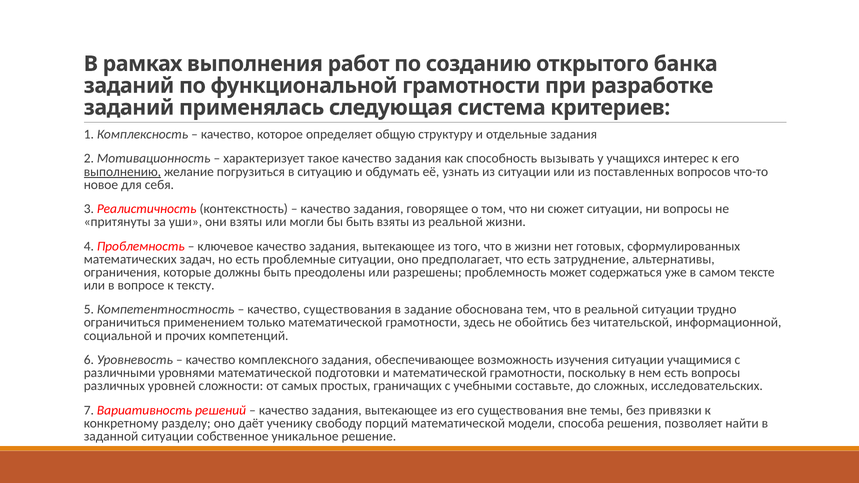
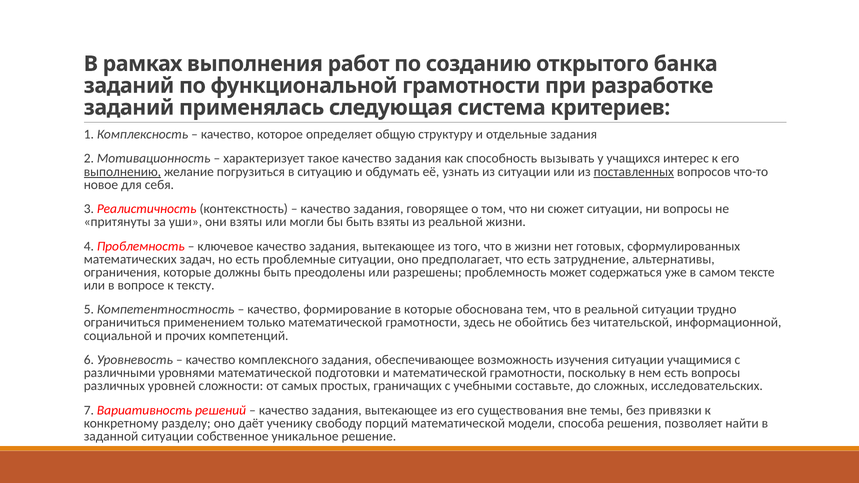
поставленных underline: none -> present (634, 172)
качество существования: существования -> формирование (347, 310)
в задание: задание -> которые (428, 310)
